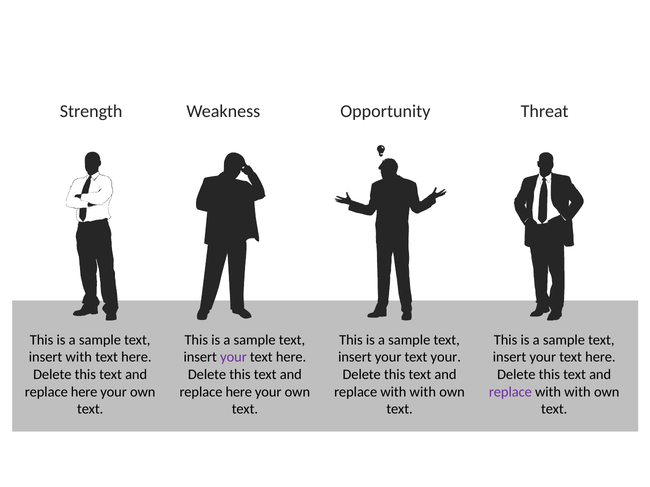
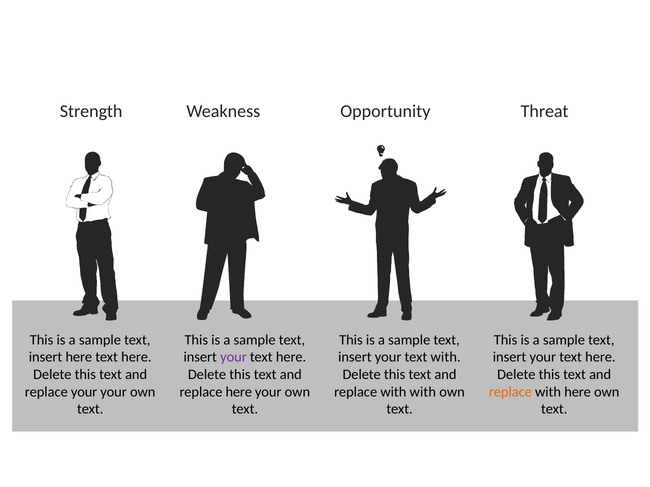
insert with: with -> here (79, 358)
text your: your -> with (446, 358)
here: here -> your (84, 392)
replace colour: purple -> orange (510, 392)
with: with -> here (578, 392)
